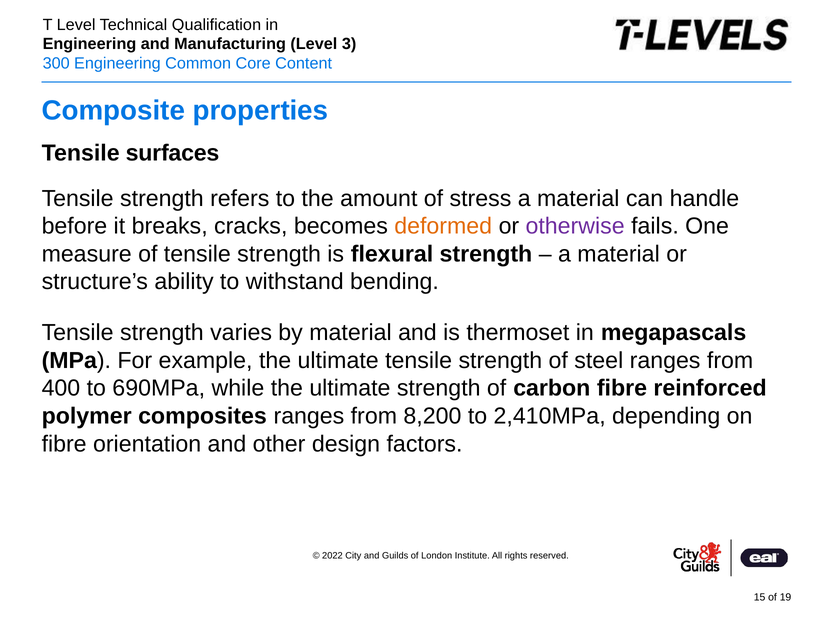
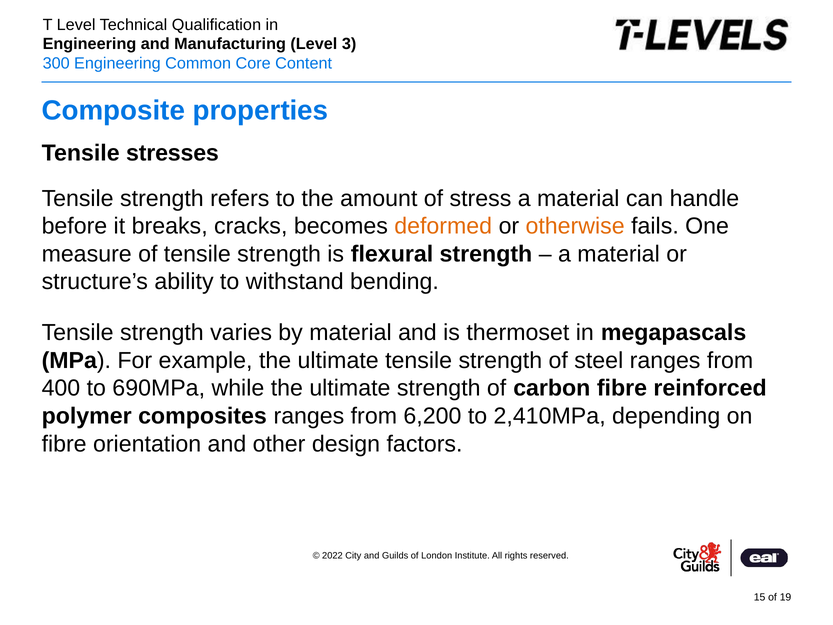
surfaces: surfaces -> stresses (172, 153)
otherwise colour: purple -> orange (575, 226)
8,200: 8,200 -> 6,200 (432, 416)
